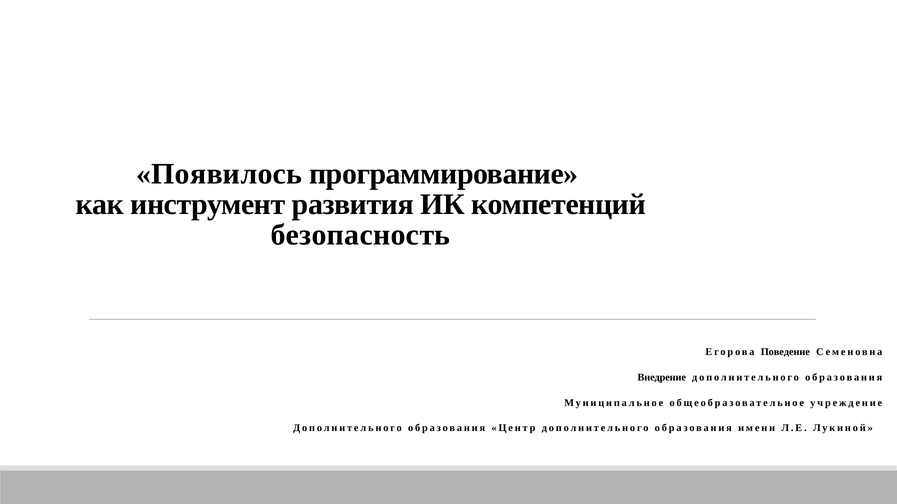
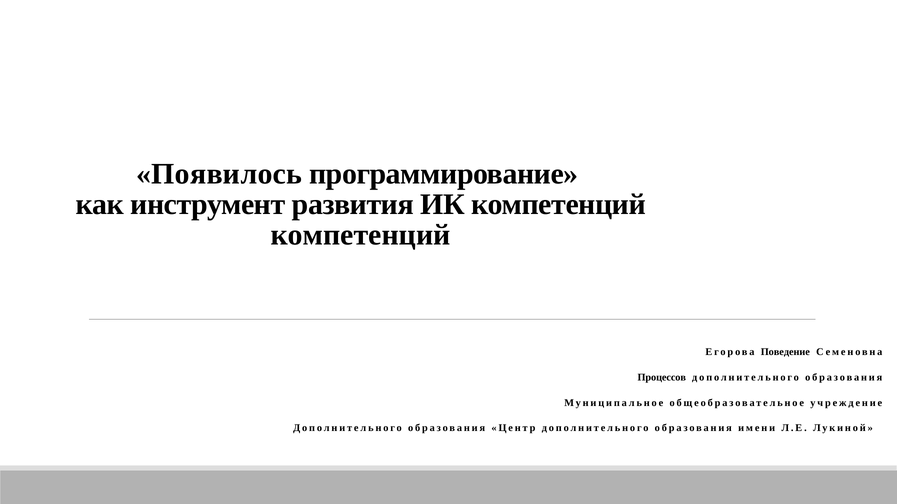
безопасность: безопасность -> компетенций (361, 235)
Внедрение: Внедрение -> Процессов (662, 378)
